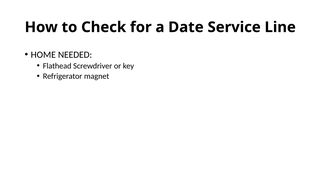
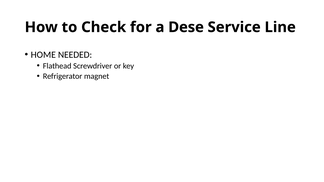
Date: Date -> Dese (186, 27)
